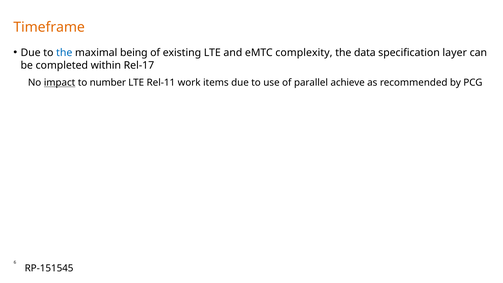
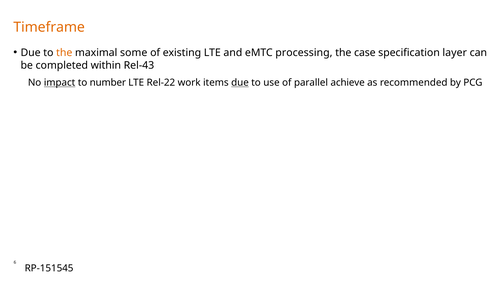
the colour: blue -> orange (64, 53)
being: being -> some (134, 53)
complexity: complexity -> processing (304, 53)
data: data -> case (365, 53)
Rel-17: Rel-17 -> Rel-43 (139, 65)
Rel-11: Rel-11 -> Rel-22 (161, 83)
due underline: none -> present (240, 83)
